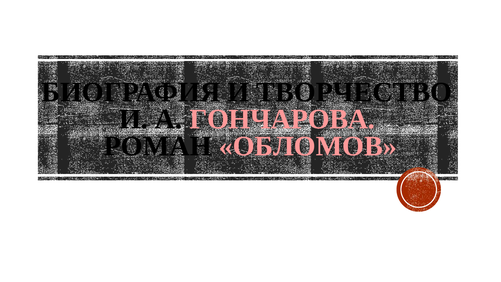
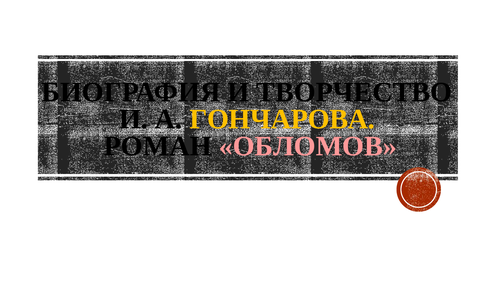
ГОНЧАРОВА colour: pink -> yellow (282, 119)
